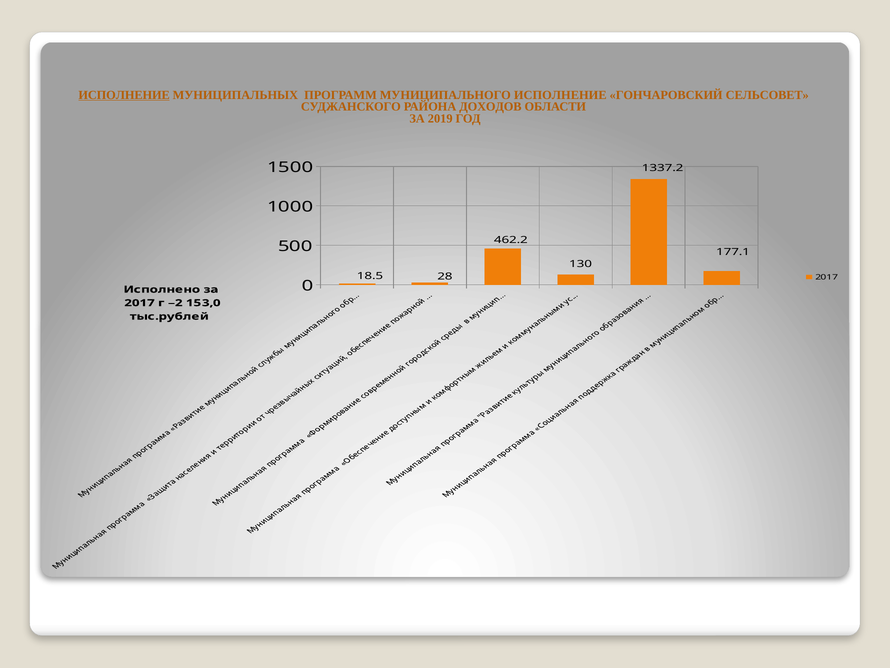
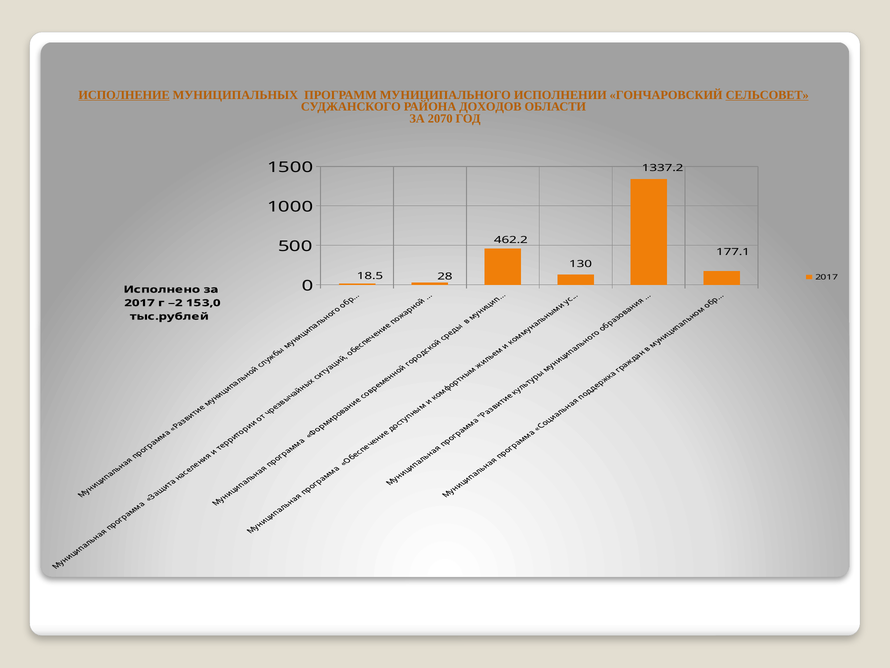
МУНИЦИПАЛЬНОГО ИСПОЛНЕНИЕ: ИСПОЛНЕНИЕ -> ИСПОЛНЕНИИ (560, 95)
СЕЛЬСОВЕТ underline: none -> present (767, 95)
2019: 2019 -> 2070 (440, 119)
